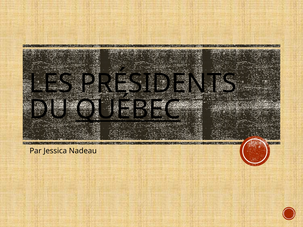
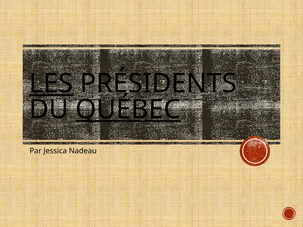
LES underline: none -> present (51, 84)
